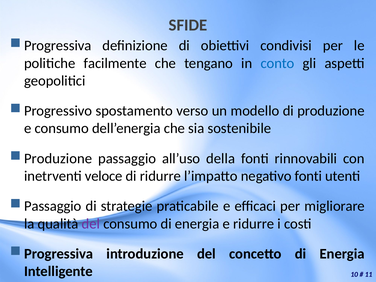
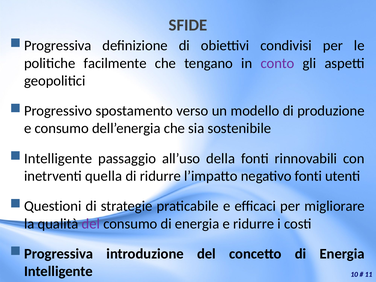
conto colour: blue -> purple (277, 63)
Produzione: Produzione -> Intelligente (58, 158)
veloce: veloce -> quella (104, 176)
Passaggio: Passaggio -> Questioni (53, 206)
